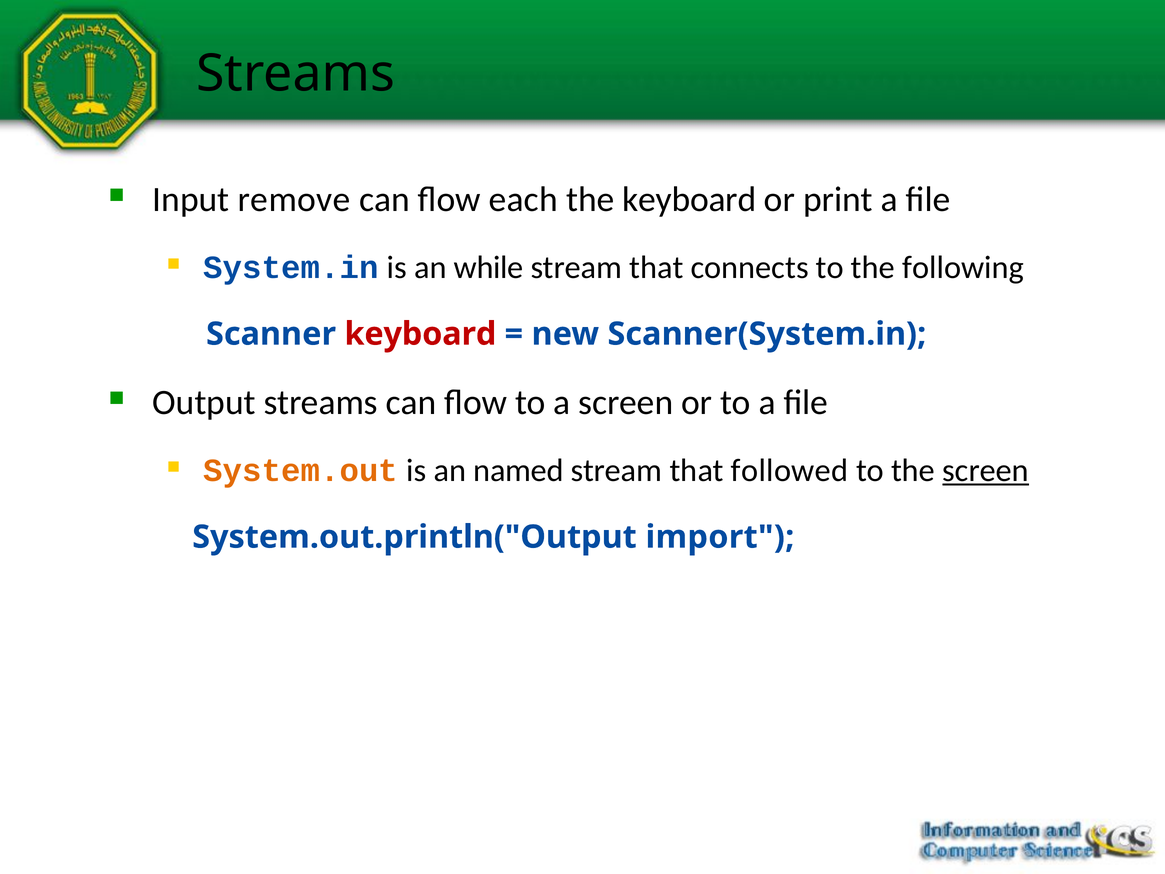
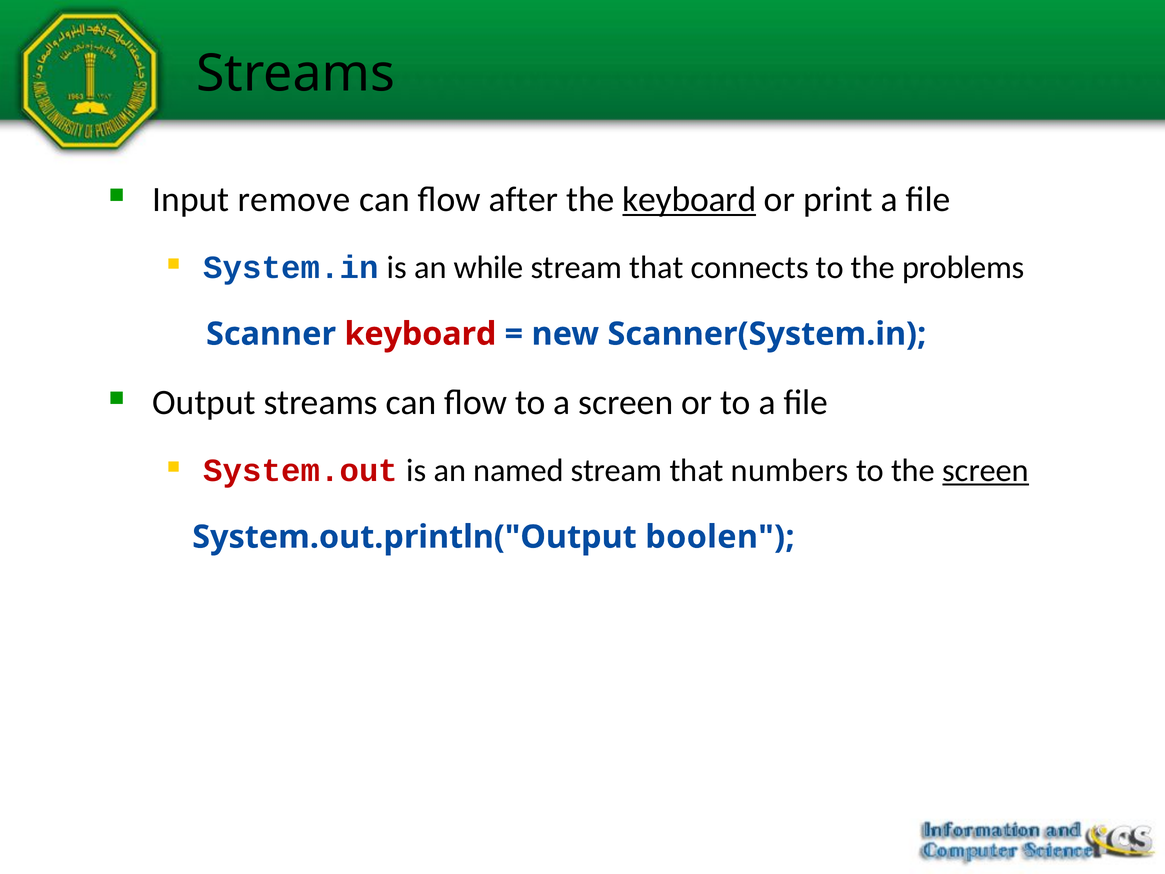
each: each -> after (523, 200)
keyboard underline: none -> present (689, 200)
following: following -> problems (963, 268)
System.out colour: orange -> red (301, 471)
followed: followed -> numbers (790, 471)
import: import -> boolen (720, 537)
